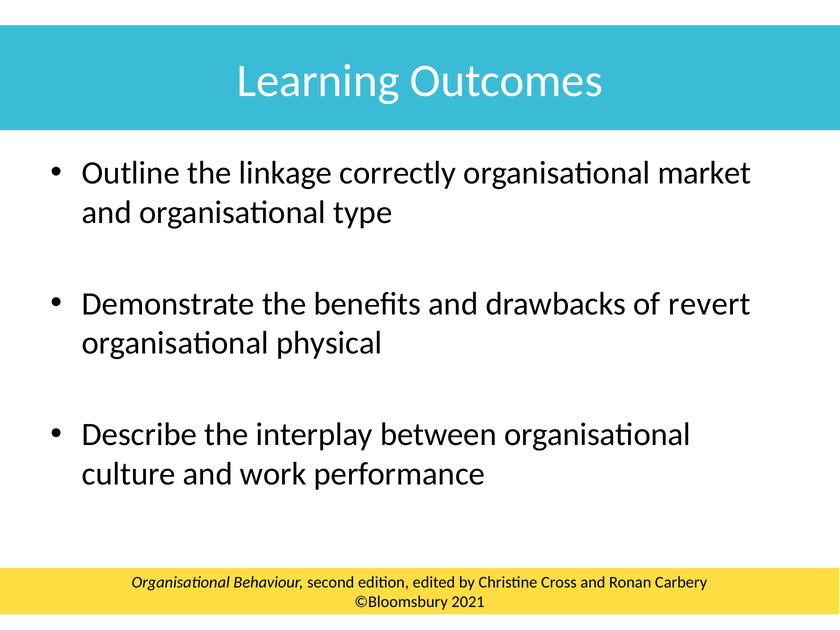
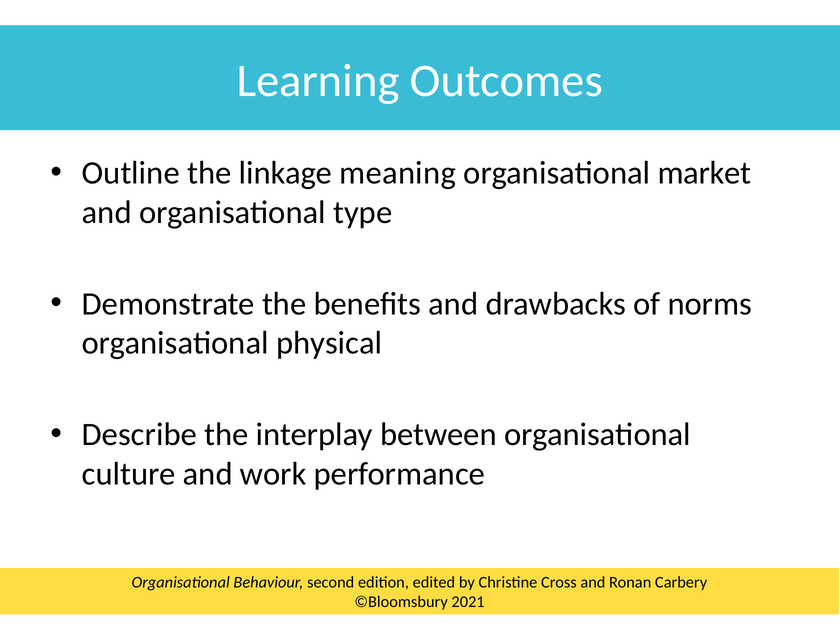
correctly: correctly -> meaning (398, 173)
revert: revert -> norms (710, 304)
